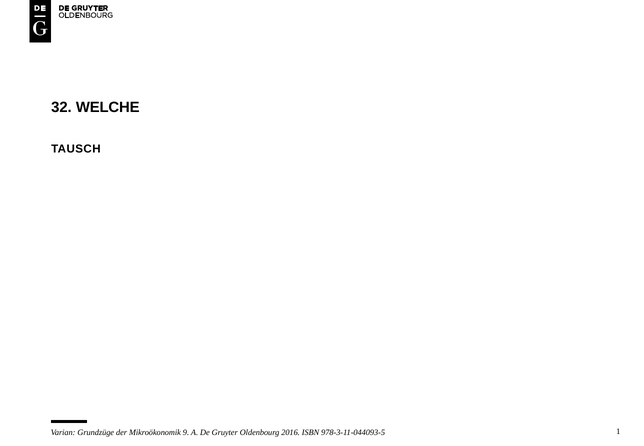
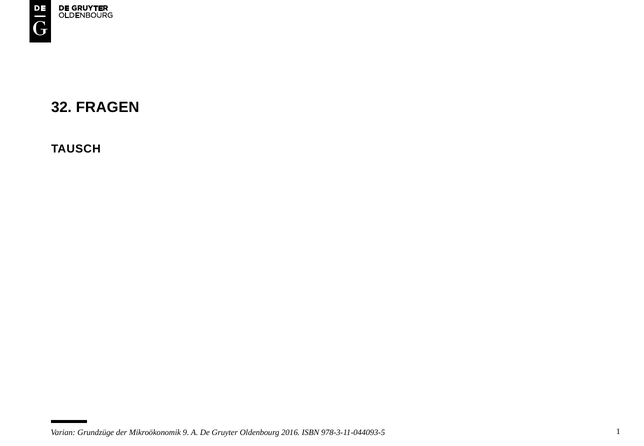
WELCHE: WELCHE -> FRAGEN (108, 107)
